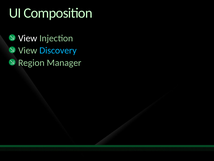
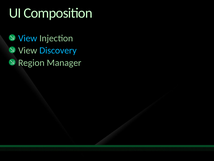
View colour: white -> light blue (28, 38)
